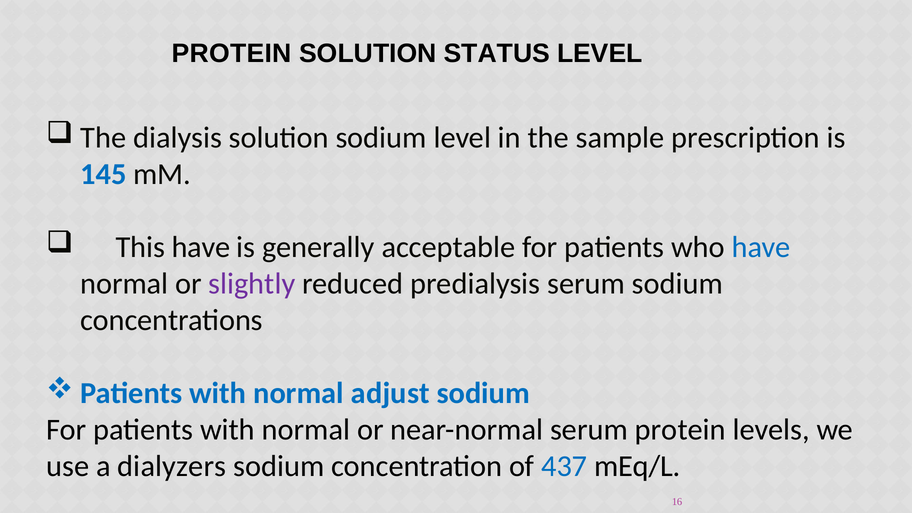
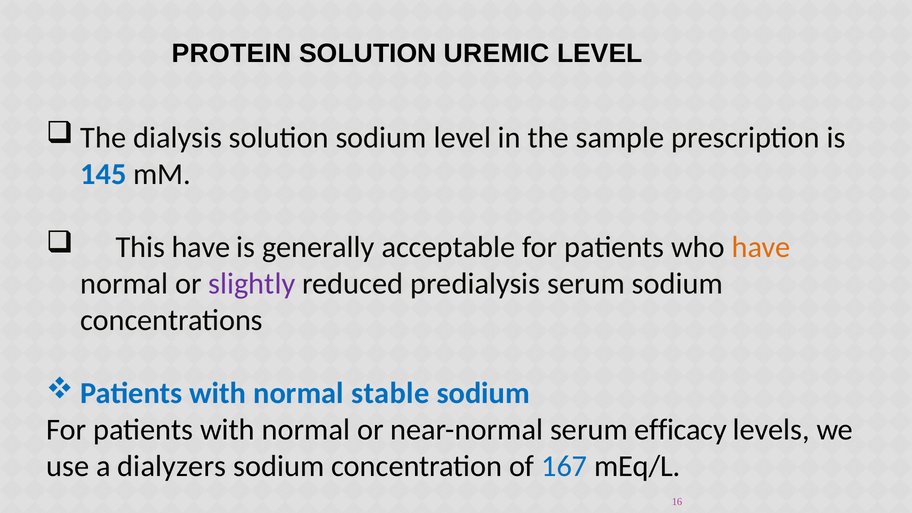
STATUS: STATUS -> UREMIC (497, 53)
have colour: blue -> orange (761, 247)
adjust: adjust -> stable (390, 393)
serum protein: protein -> efficacy (681, 430)
437: 437 -> 167 (564, 466)
